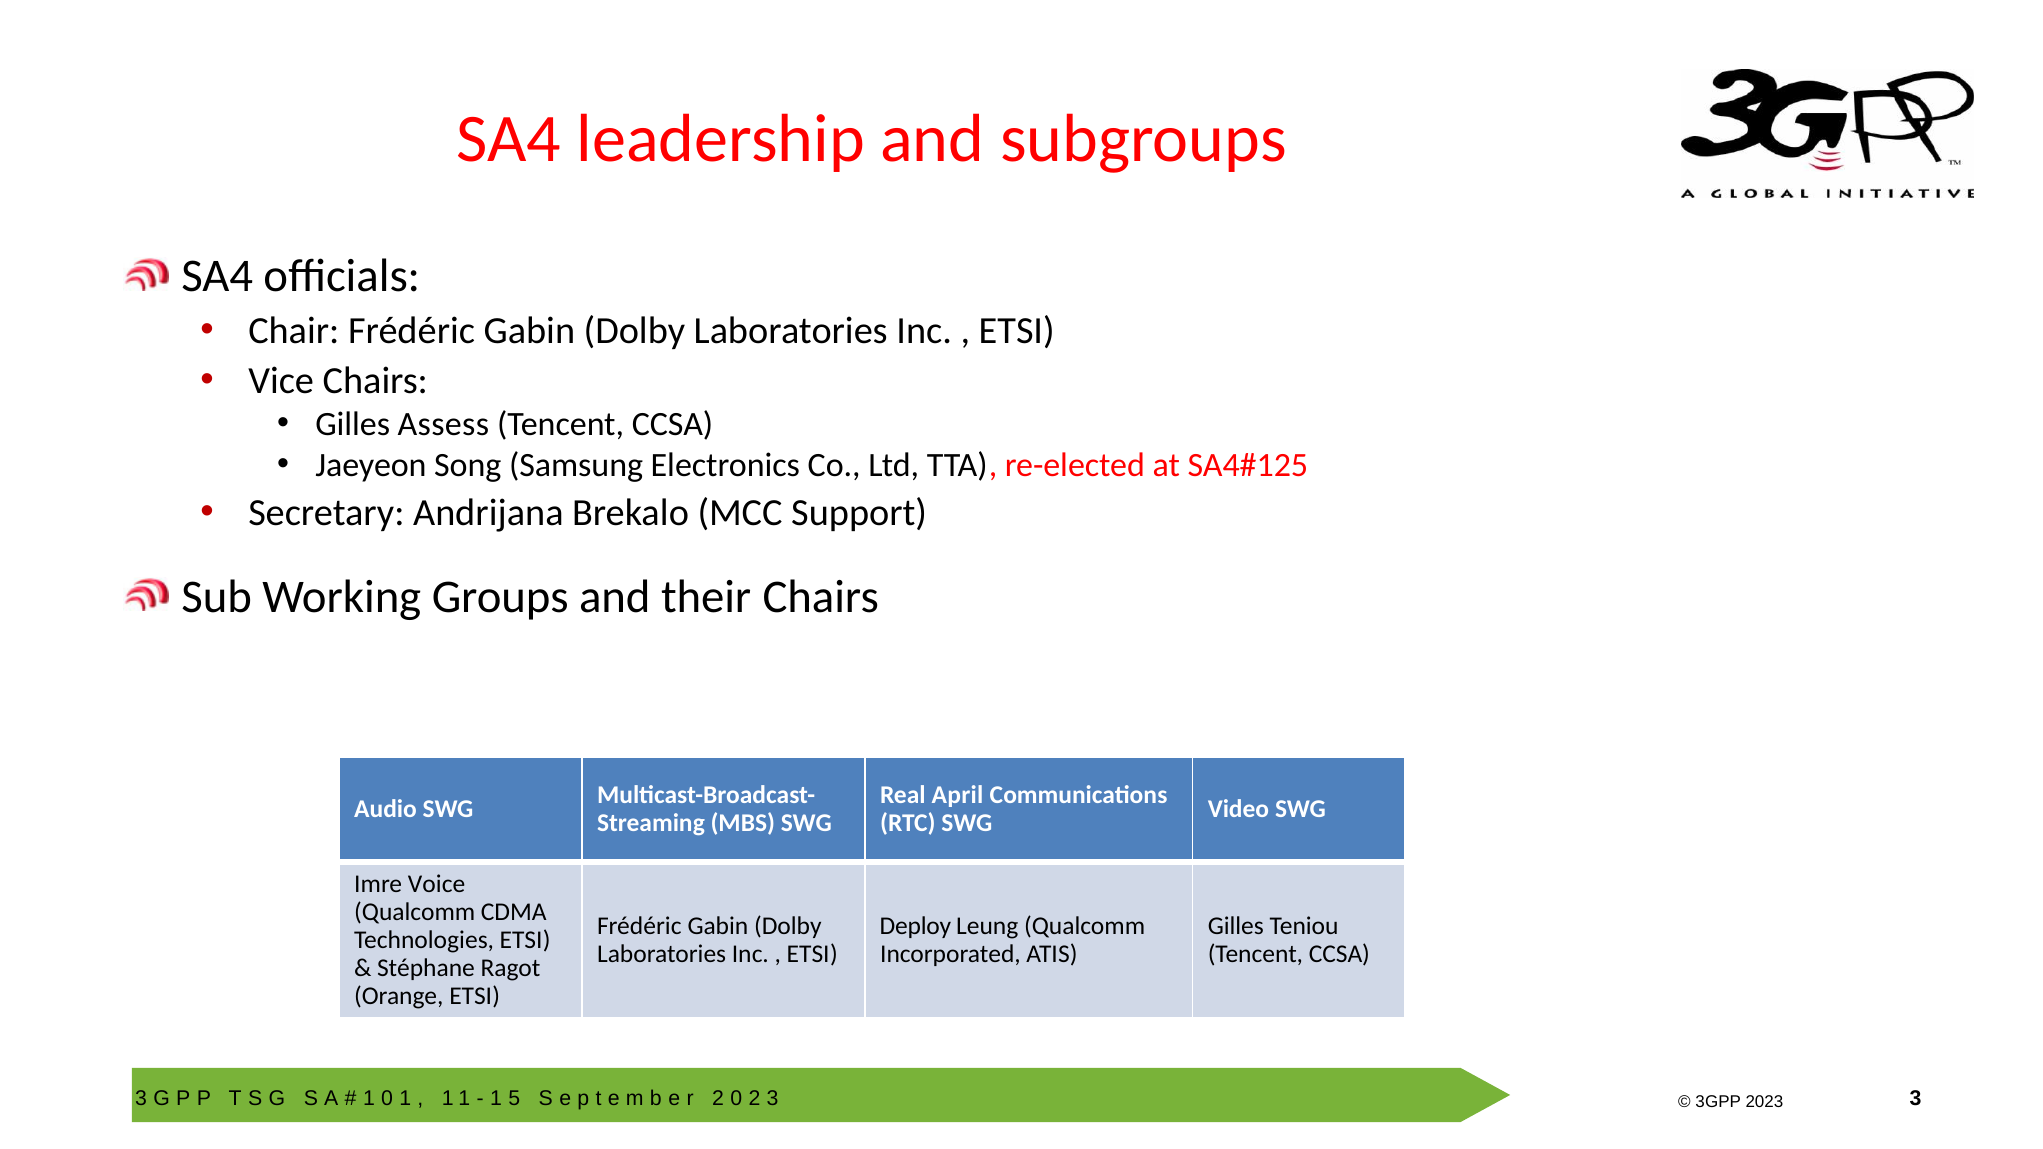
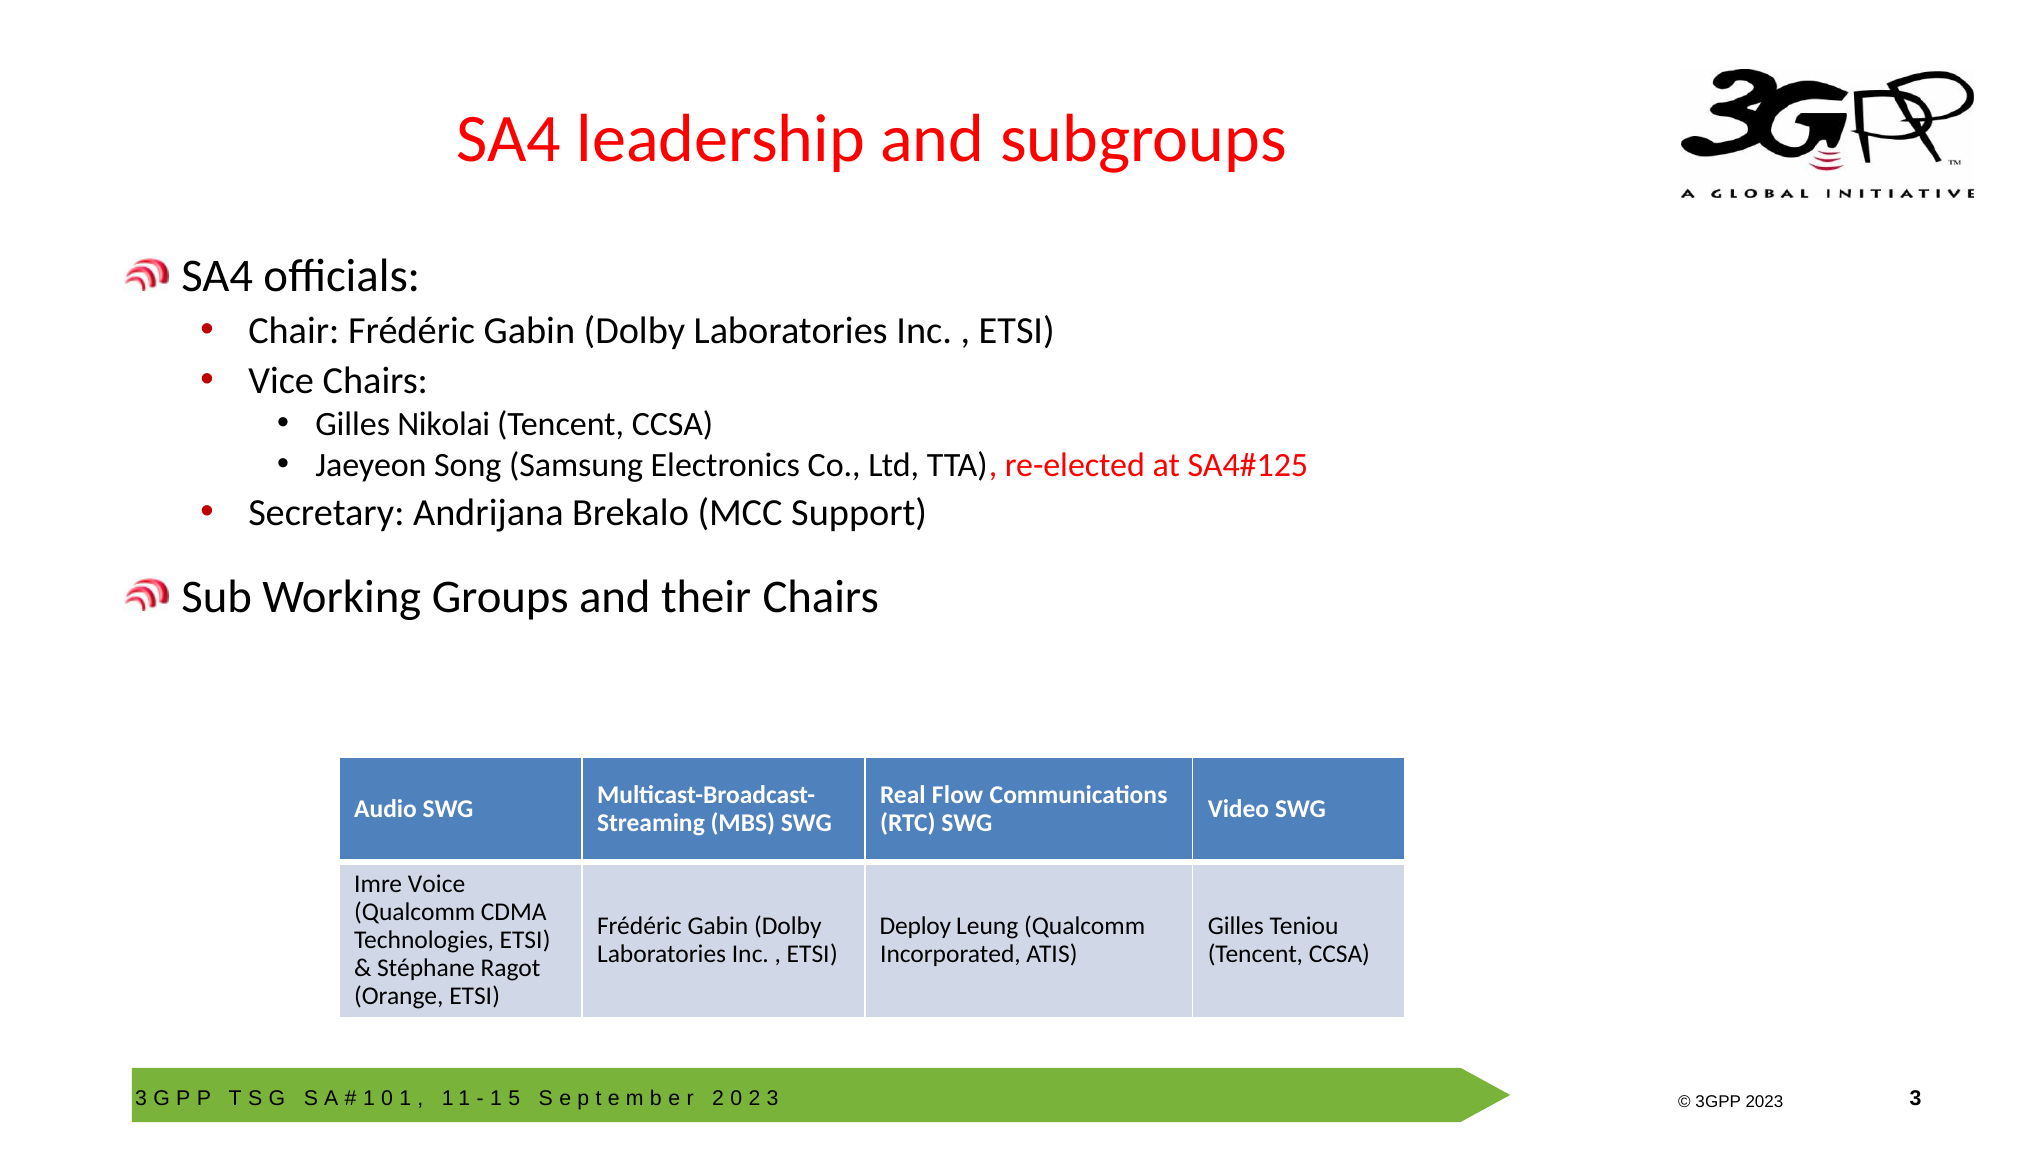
Assess: Assess -> Nikolai (444, 424)
April: April -> Flow (958, 796)
